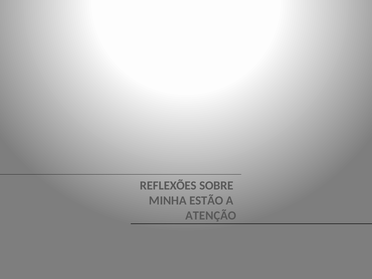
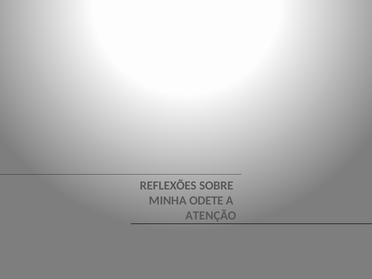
ESTÃO: ESTÃO -> ODETE (206, 201)
